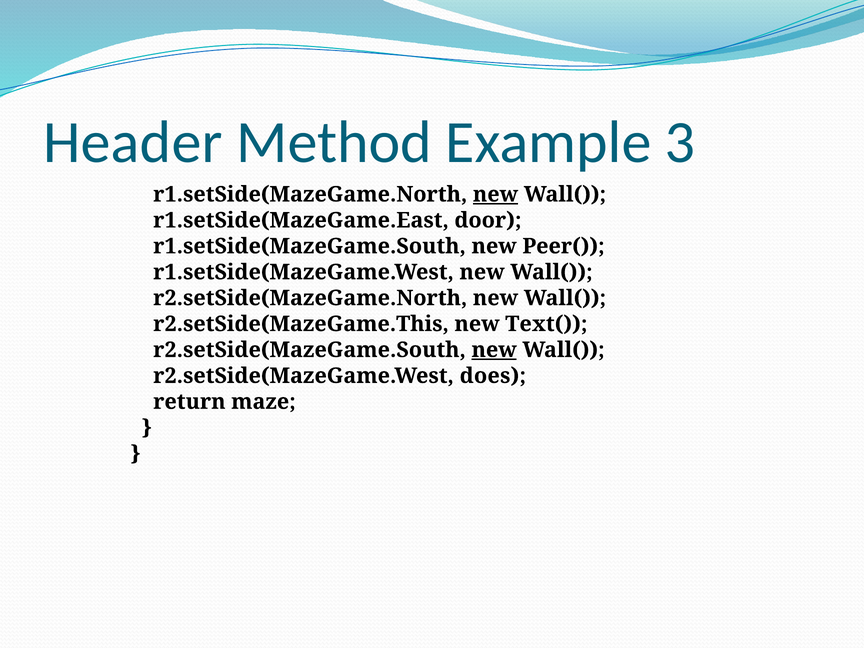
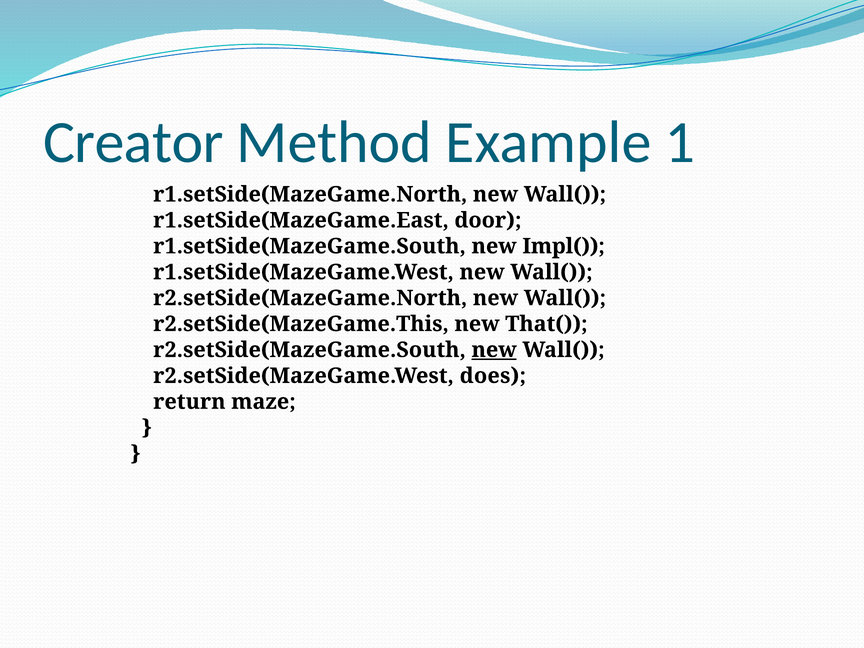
Header: Header -> Creator (133, 143)
3: 3 -> 1 (680, 143)
new underline: present -> none (496, 194)
Peer(: Peer( -> Impl( (564, 246)
Text(: Text( -> That( (546, 324)
